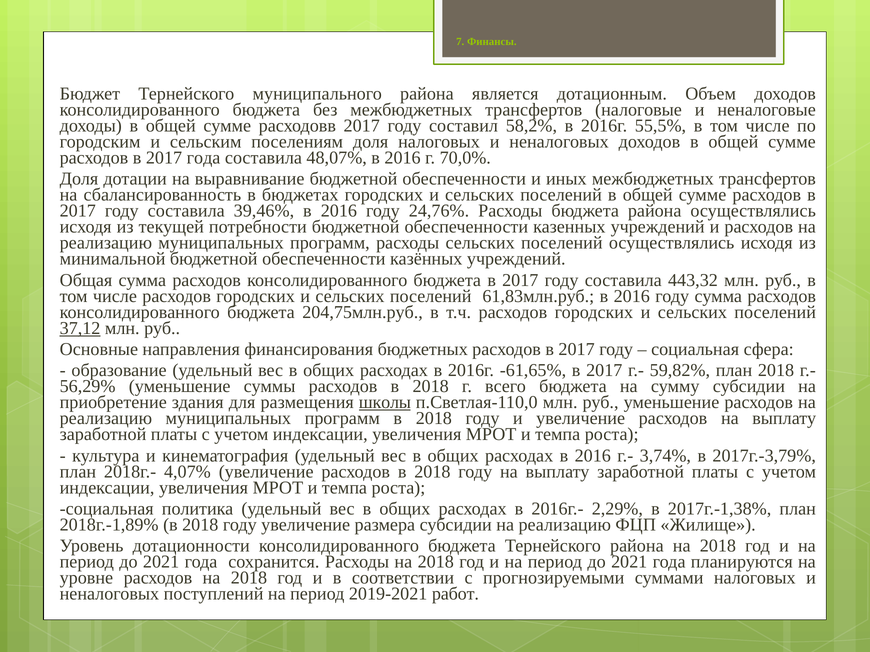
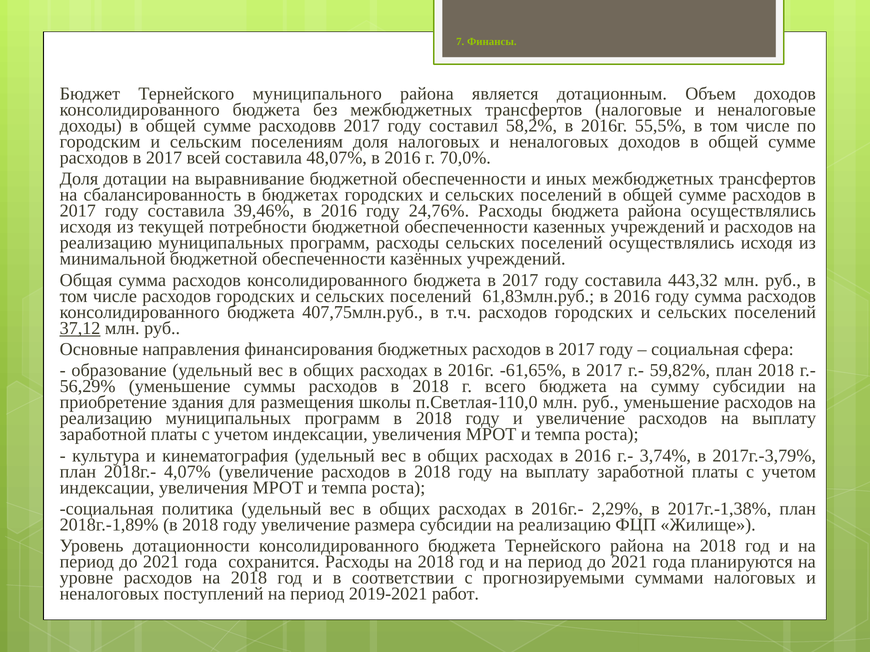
2017 года: года -> всей (204, 158)
204,75млн.руб: 204,75млн.руб -> 407,75млн.руб (363, 312)
школы underline: present -> none (385, 403)
